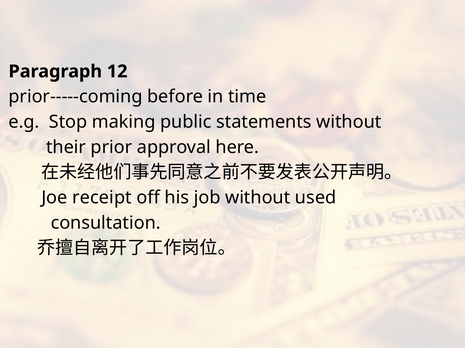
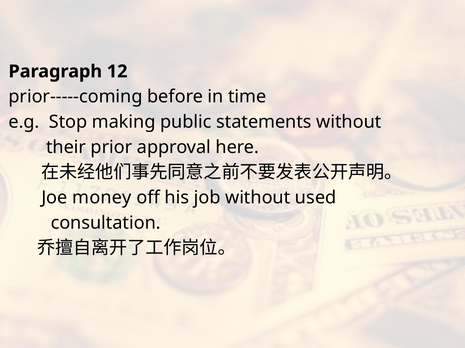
receipt: receipt -> money (102, 198)
